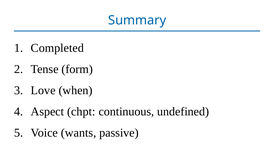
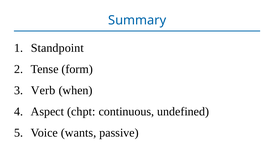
Completed: Completed -> Standpoint (57, 48)
Love: Love -> Verb (43, 90)
